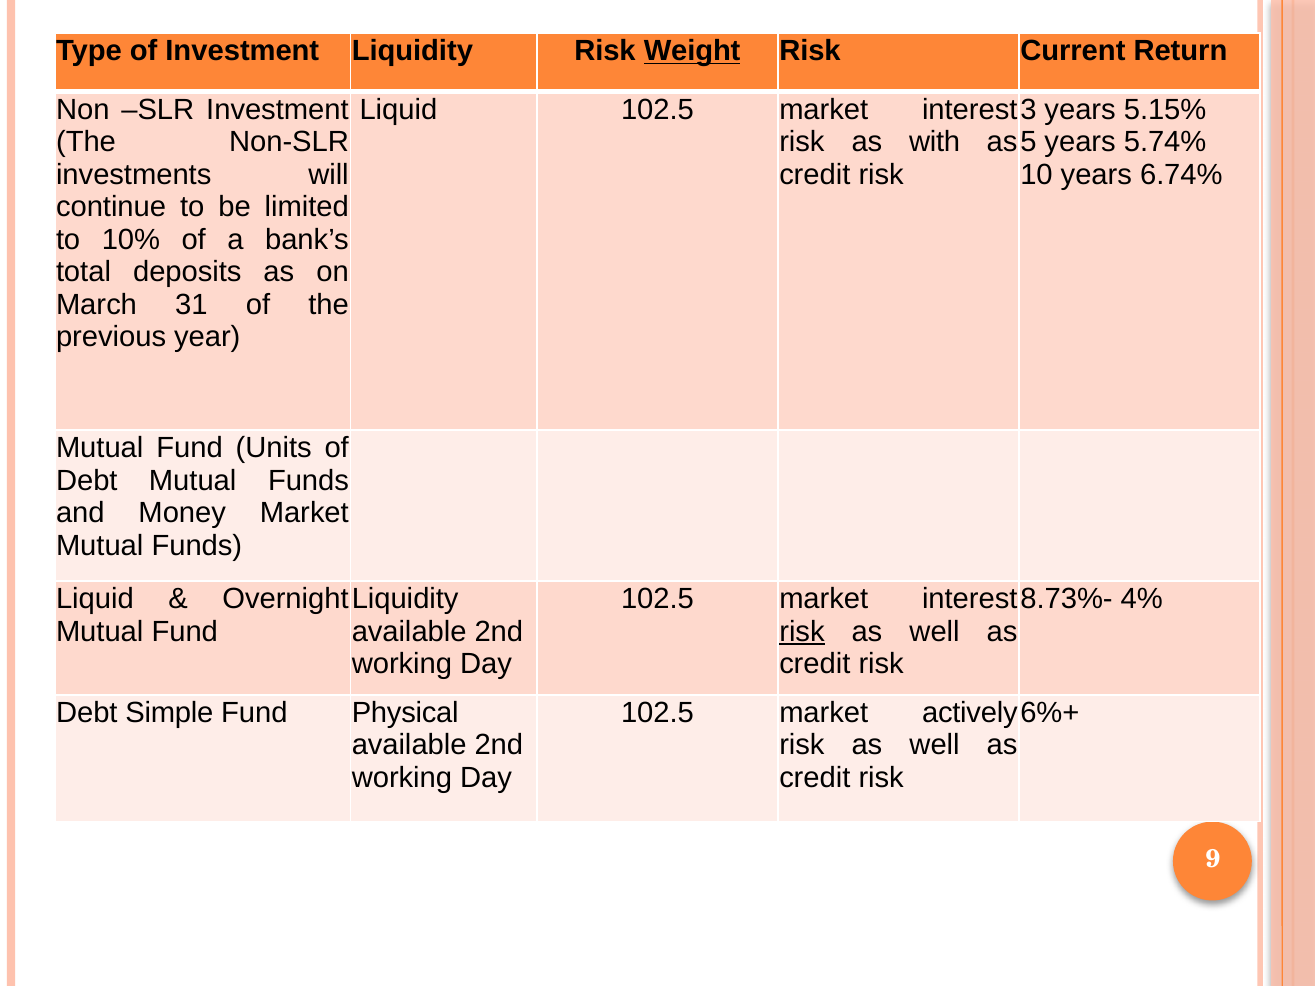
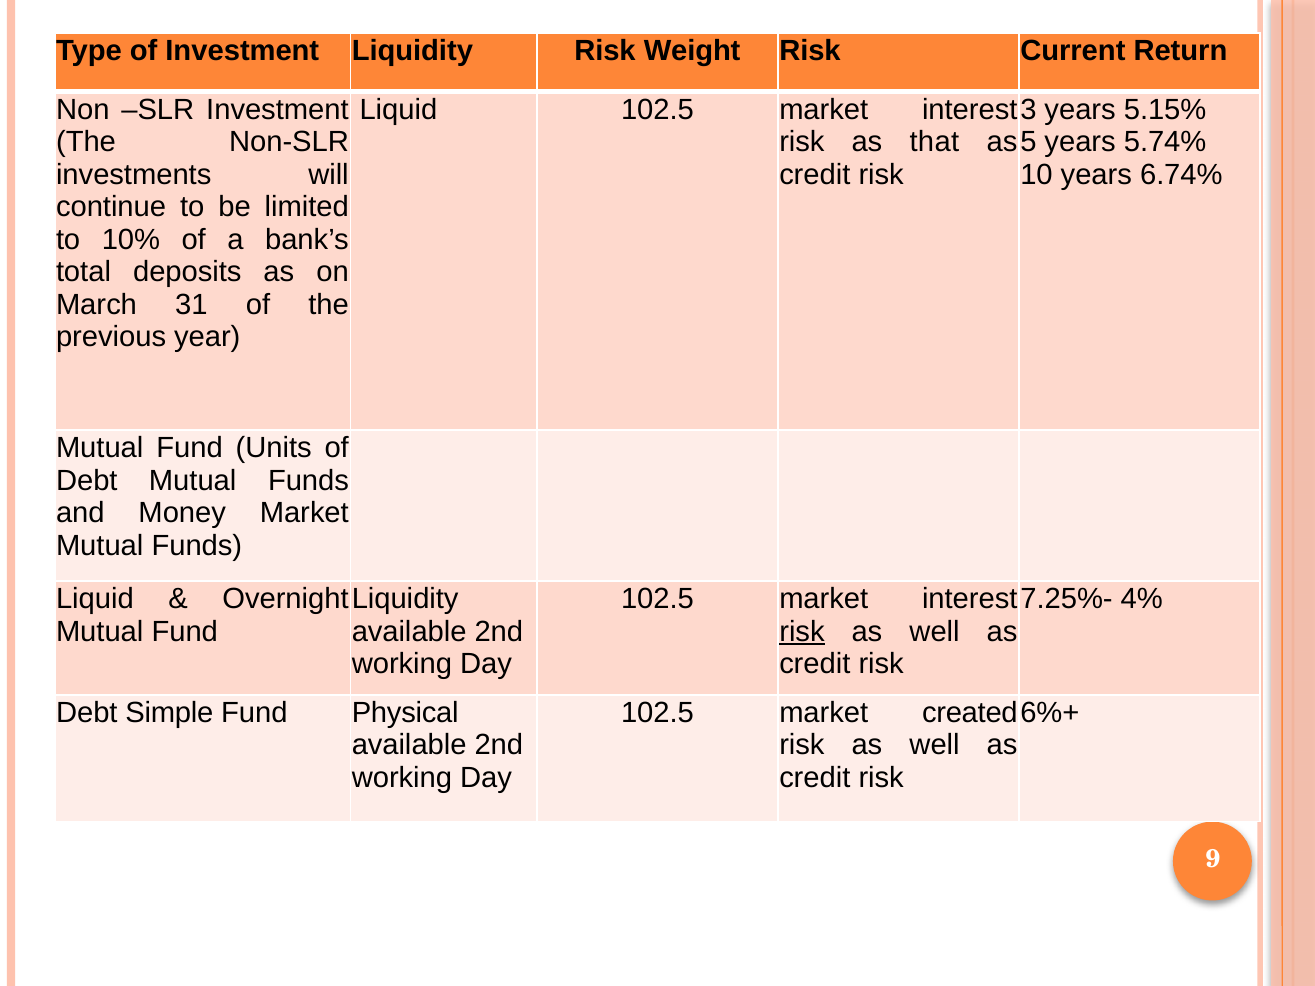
Weight underline: present -> none (692, 51)
with: with -> that (934, 142)
8.73%-: 8.73%- -> 7.25%- (1067, 599)
actively: actively -> created (970, 713)
